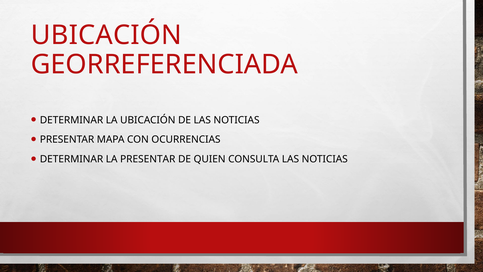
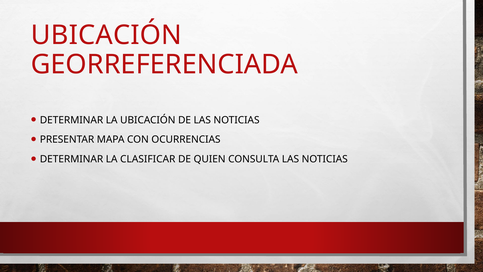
LA PRESENTAR: PRESENTAR -> CLASIFICAR (148, 159)
